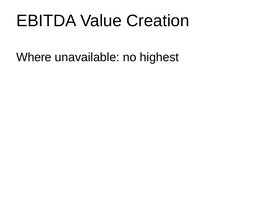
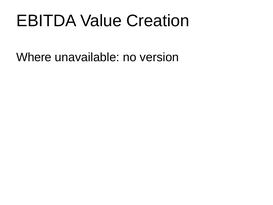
highest: highest -> version (159, 57)
